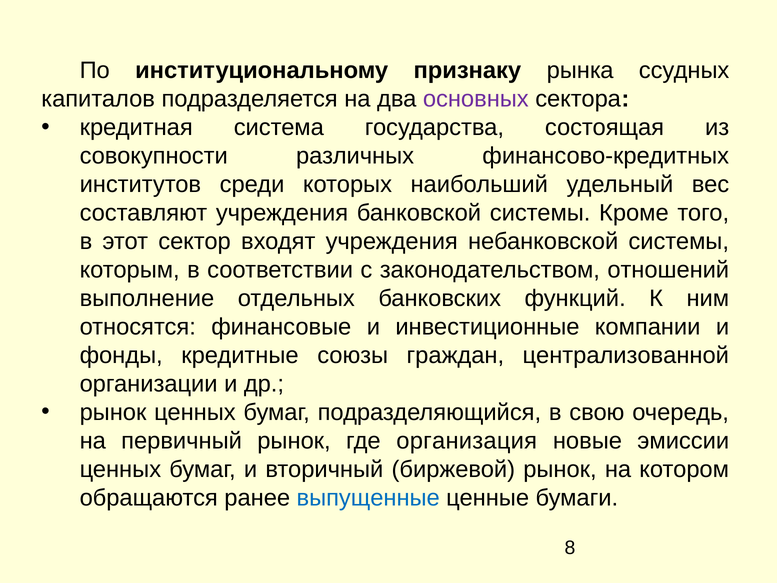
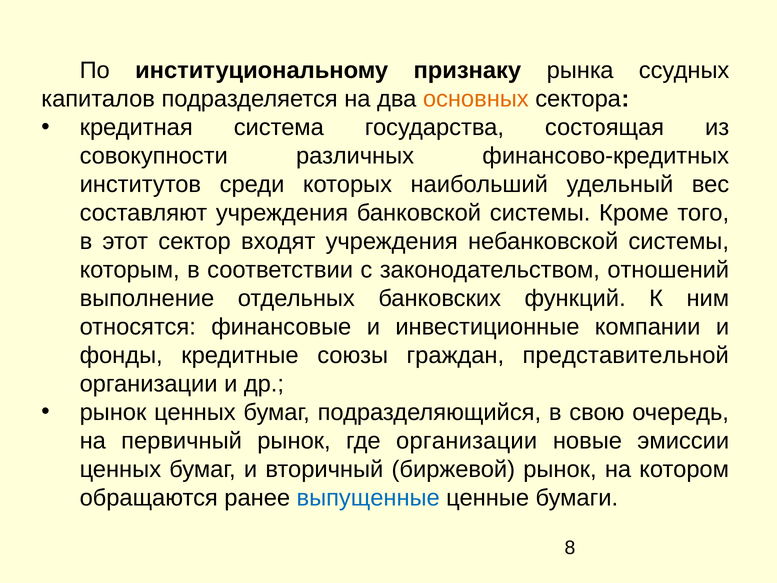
основных colour: purple -> orange (476, 99)
централизованной: централизованной -> представительной (626, 355)
где организация: организация -> организации (467, 441)
